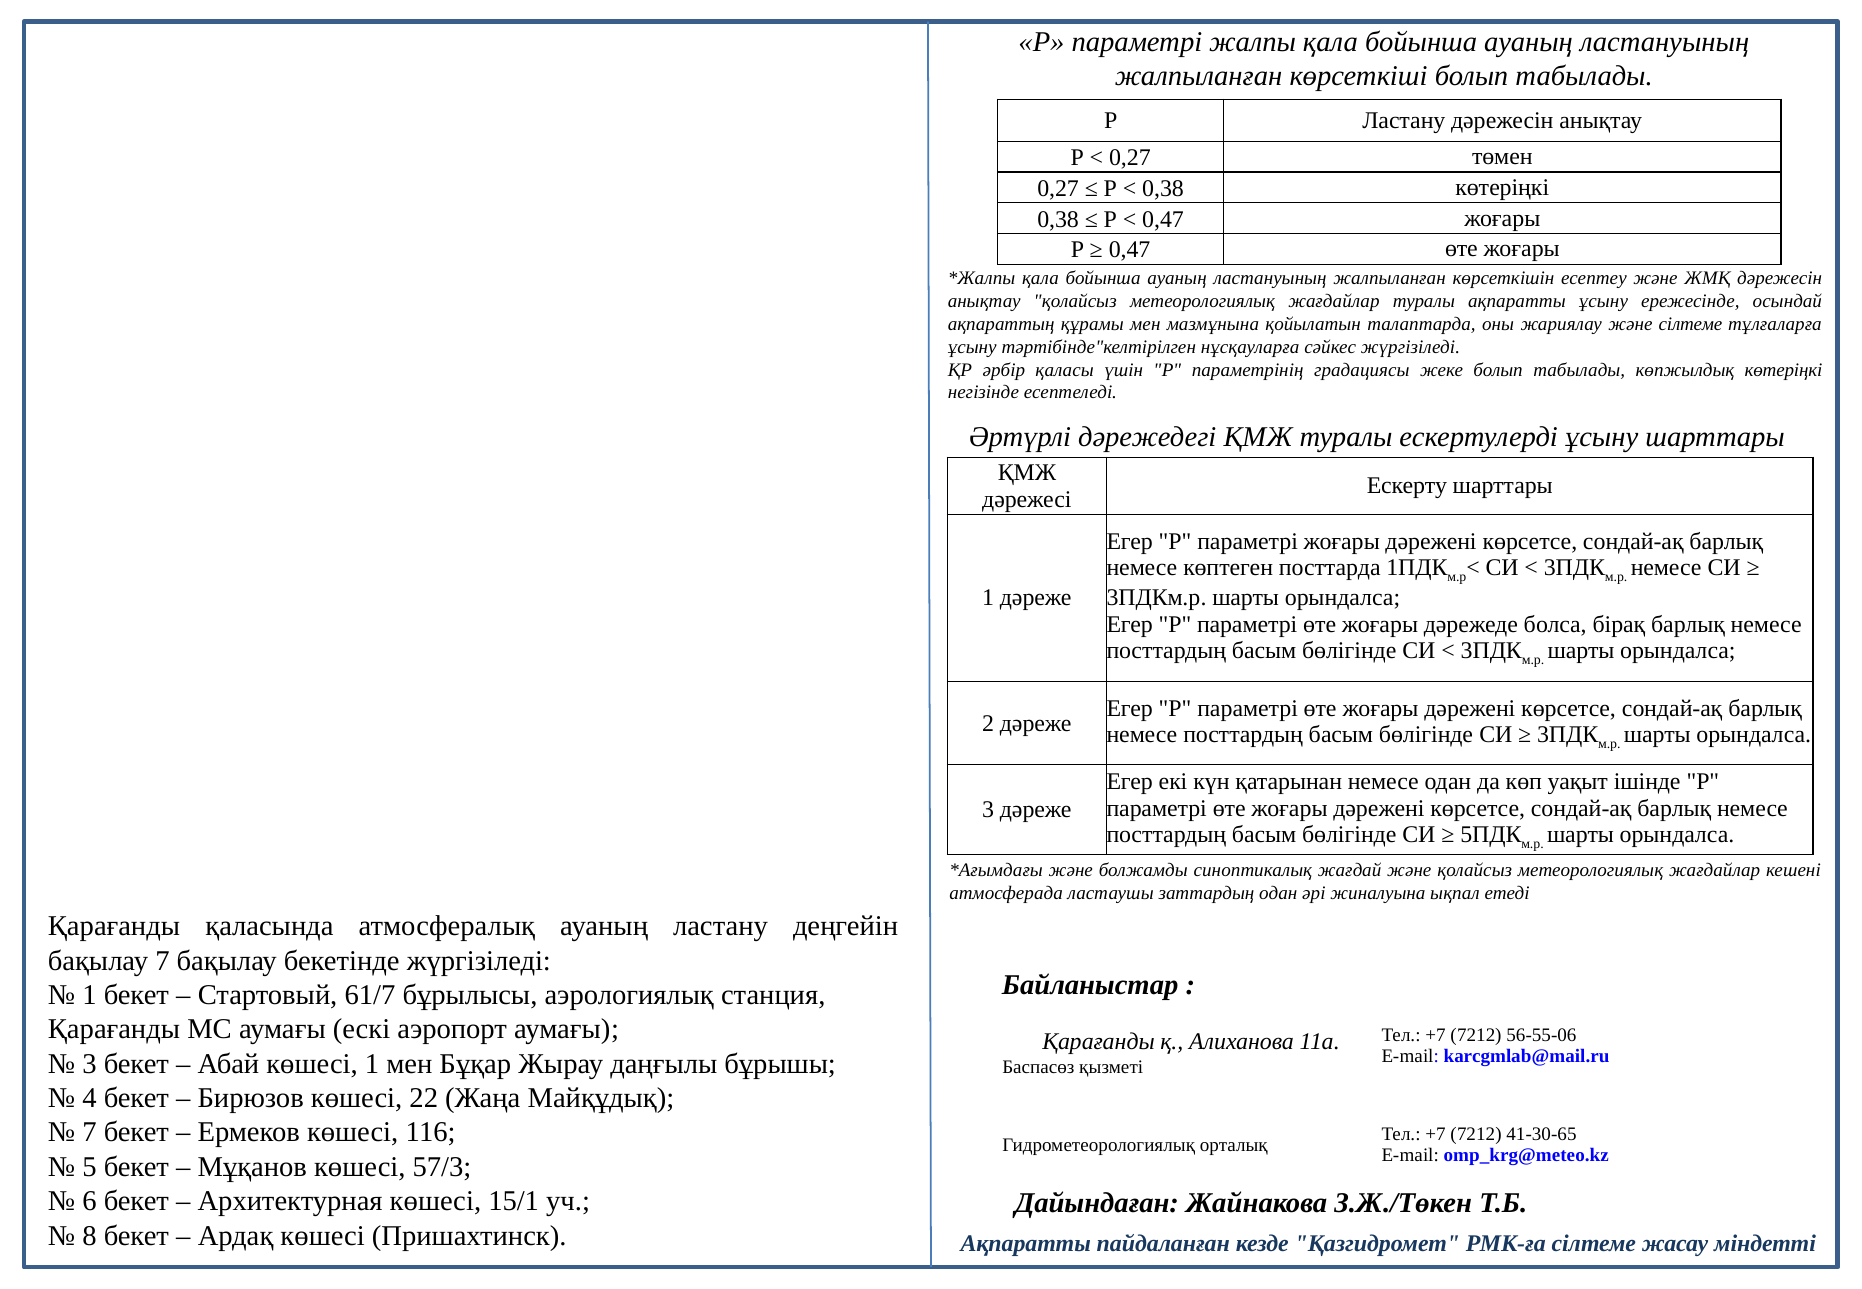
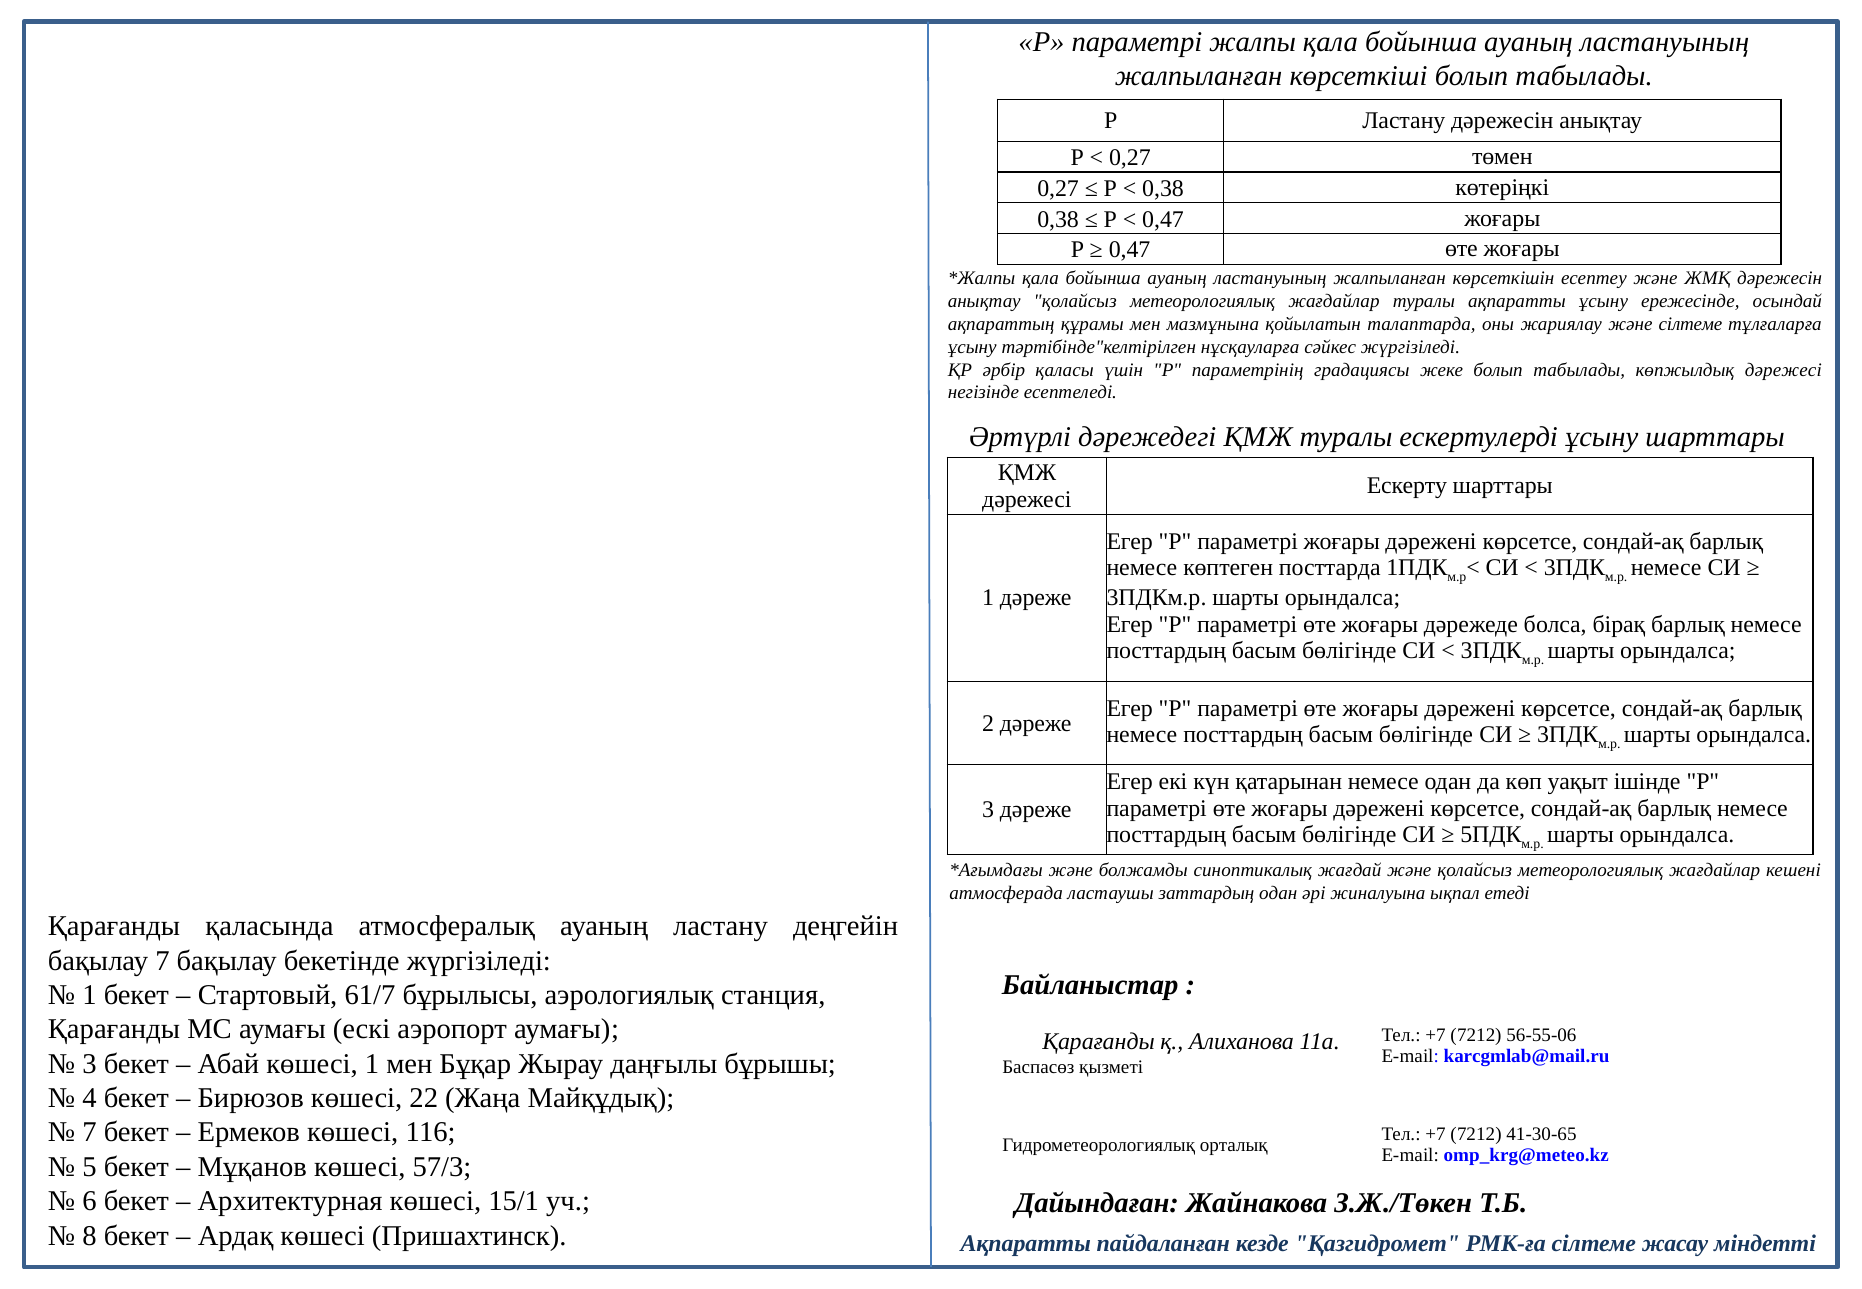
көпжылдық көтеріңкі: көтеріңкі -> дәрежесі (1783, 370)
